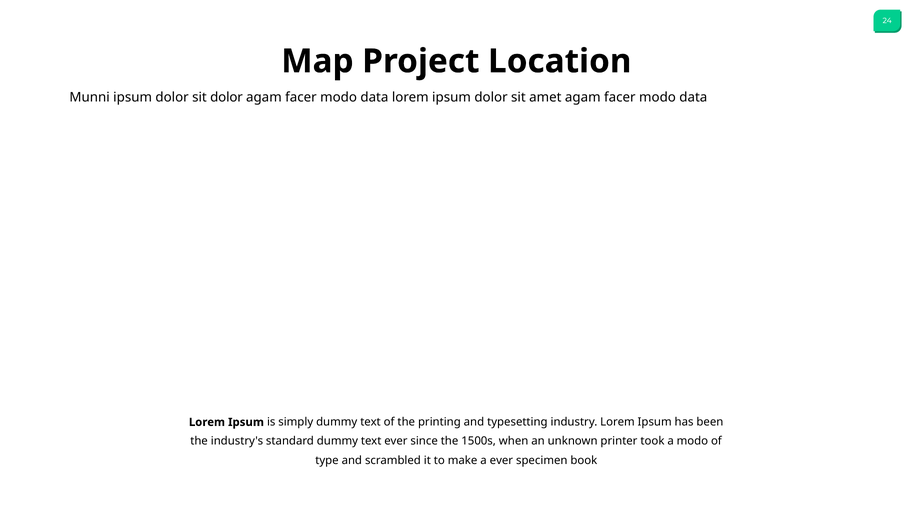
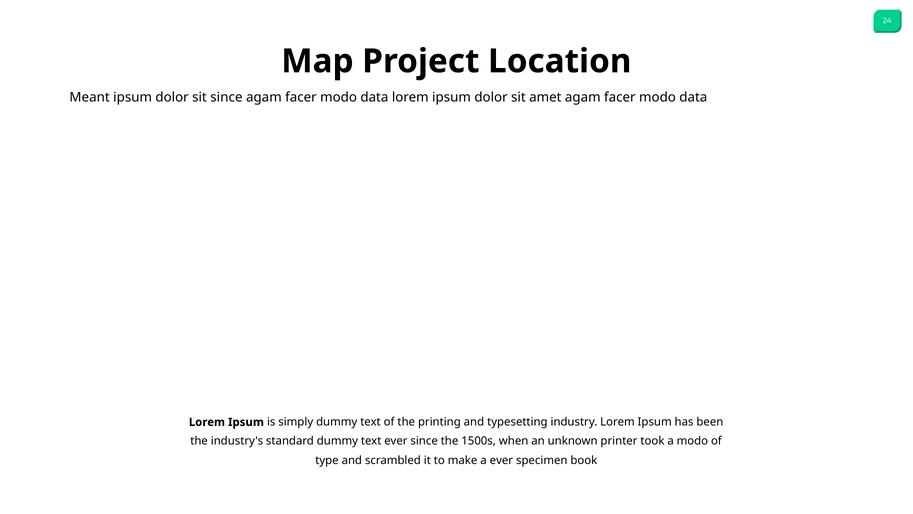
Munni: Munni -> Meant (90, 97)
sit dolor: dolor -> since (226, 97)
